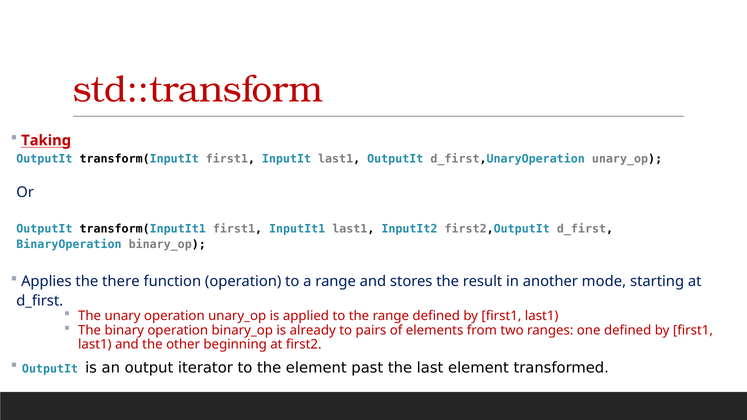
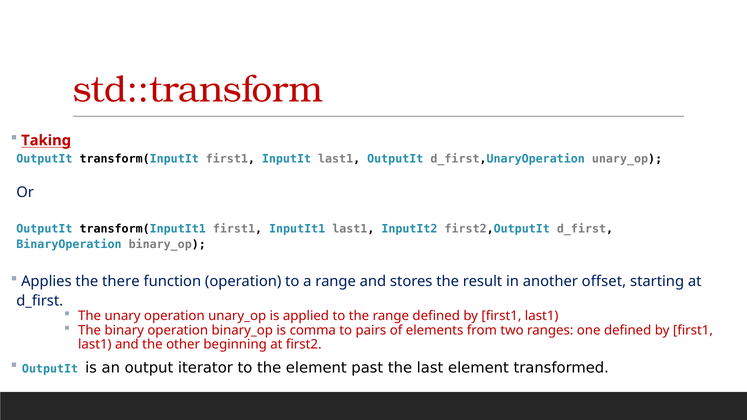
mode: mode -> offset (604, 282)
already: already -> comma (313, 330)
